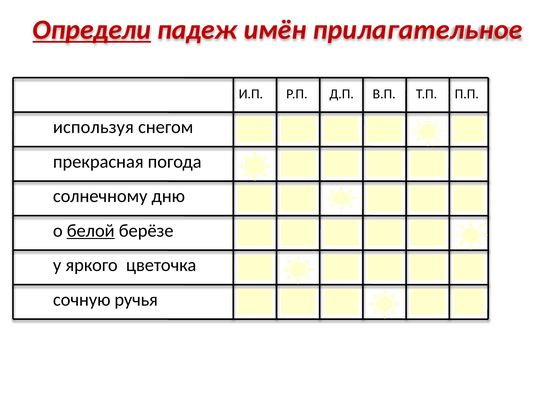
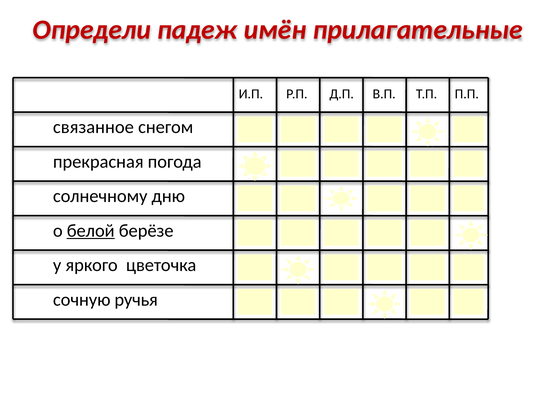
Определи underline: present -> none (92, 30)
прилагательное: прилагательное -> прилагательные (418, 30)
используя: используя -> связанное (93, 127)
